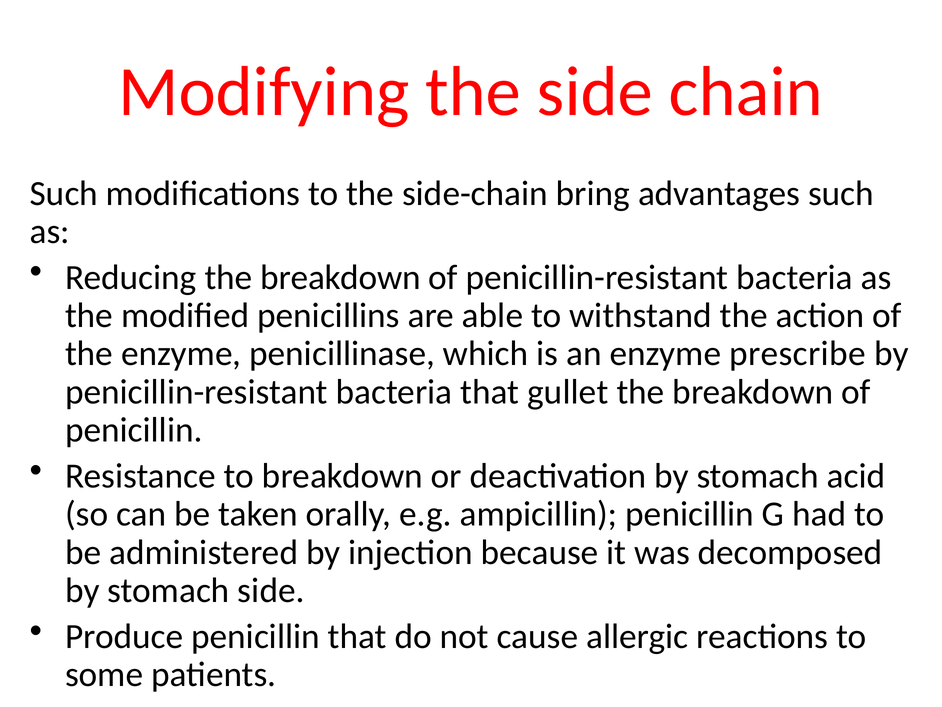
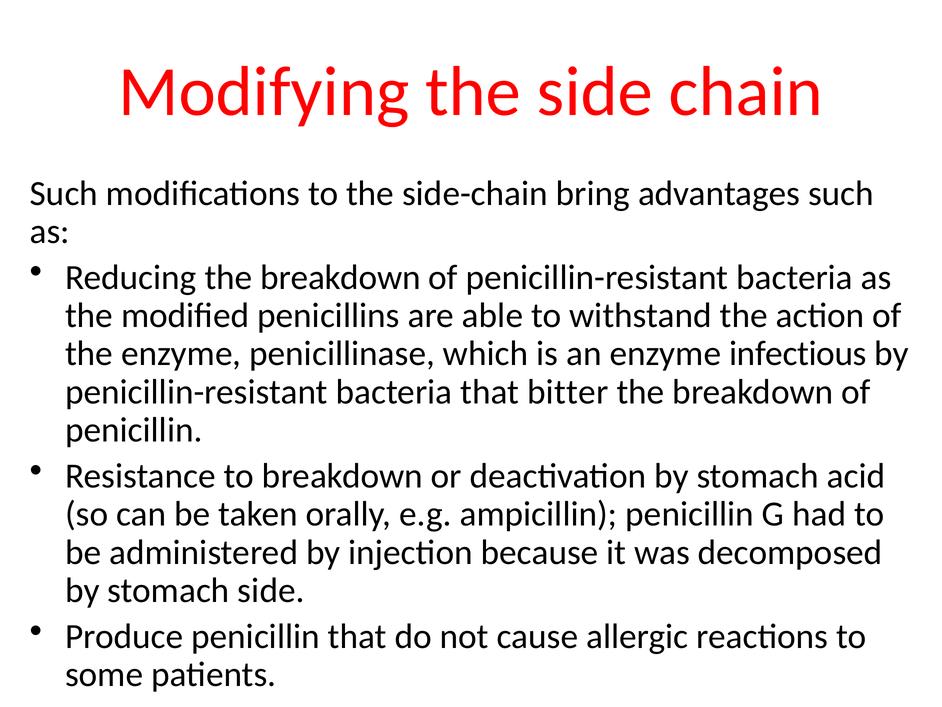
prescribe: prescribe -> infectious (798, 354)
gullet: gullet -> bitter (568, 392)
